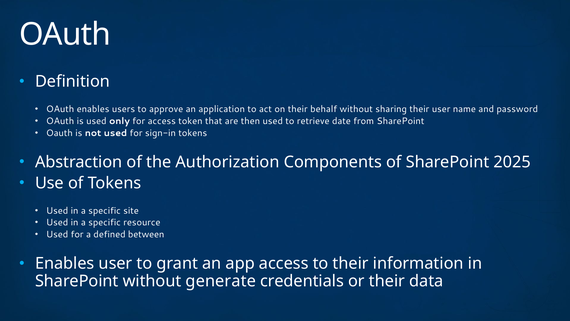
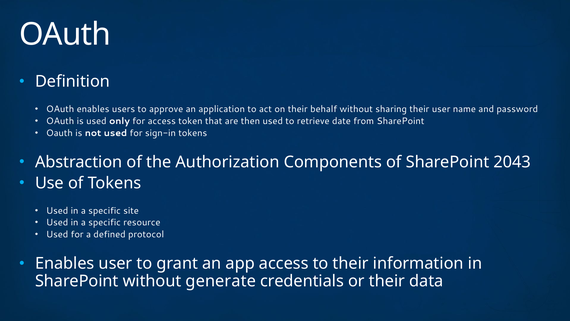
2025: 2025 -> 2043 (512, 162)
between: between -> protocol (146, 234)
